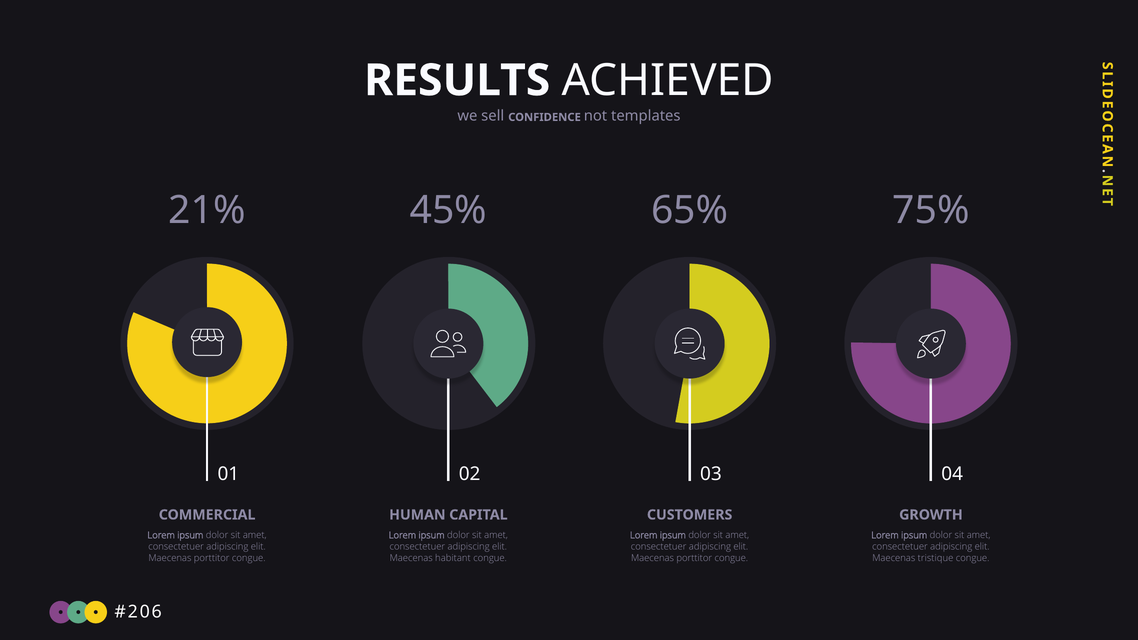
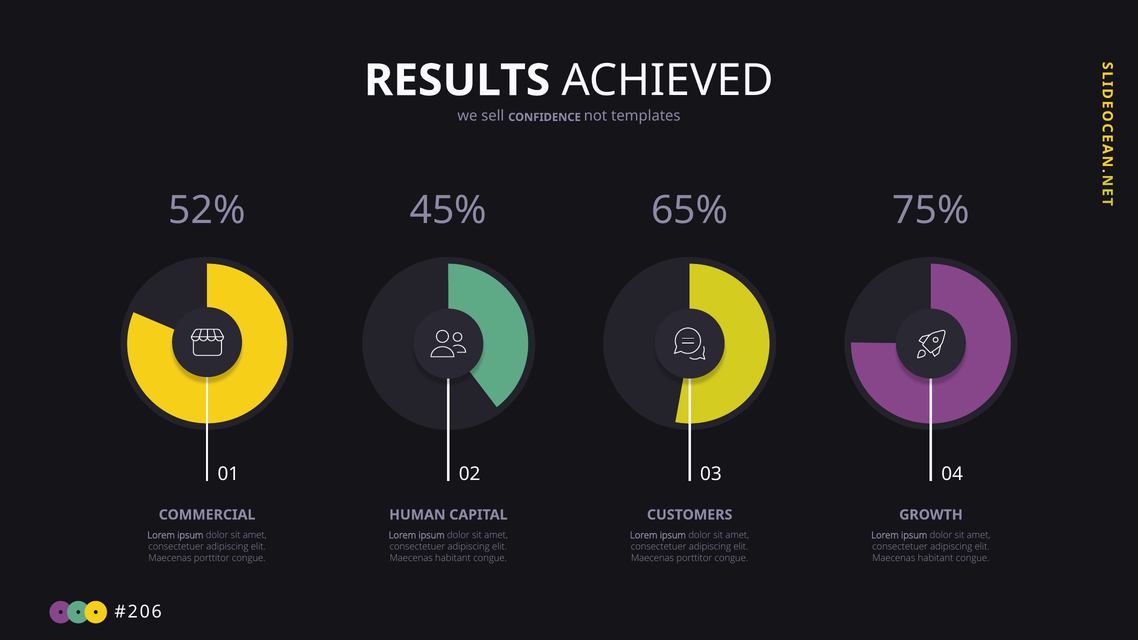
21%: 21% -> 52% (207, 211)
tristique: tristique -> habitant (936, 558)
